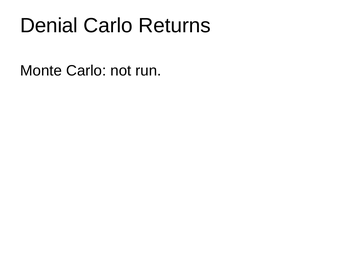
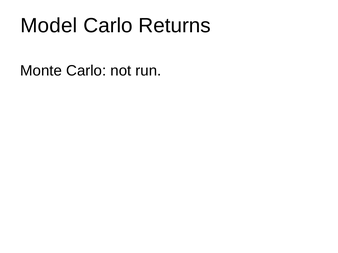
Denial: Denial -> Model (49, 26)
